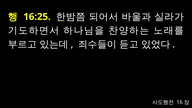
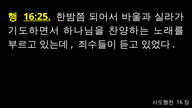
16:25 underline: none -> present (37, 17)
